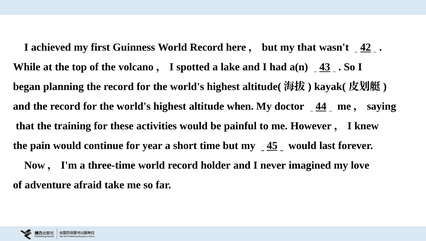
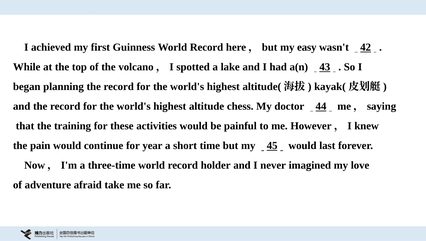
my that: that -> easy (307, 47)
when: when -> chess (240, 106)
